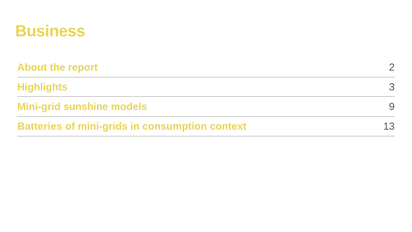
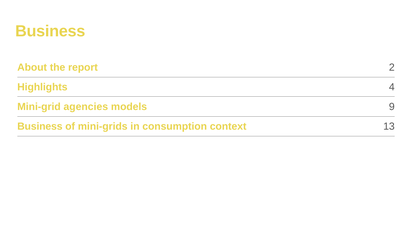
3: 3 -> 4 (392, 87)
sunshine: sunshine -> agencies (86, 107)
Batteries: Batteries -> Business (40, 126)
